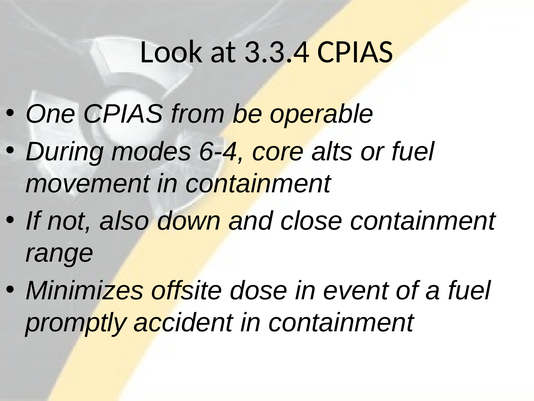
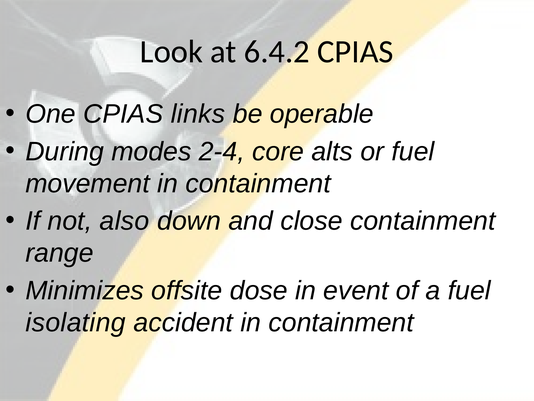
3.3.4: 3.3.4 -> 6.4.2 (277, 52)
from: from -> links (198, 114)
6-4: 6-4 -> 2-4 (222, 151)
promptly: promptly -> isolating (76, 322)
